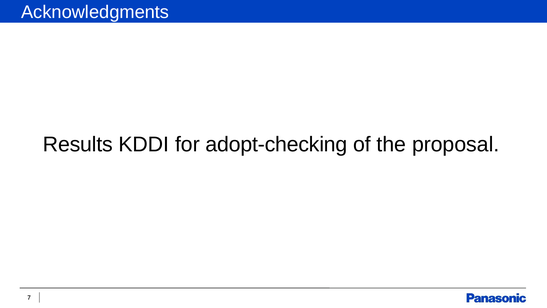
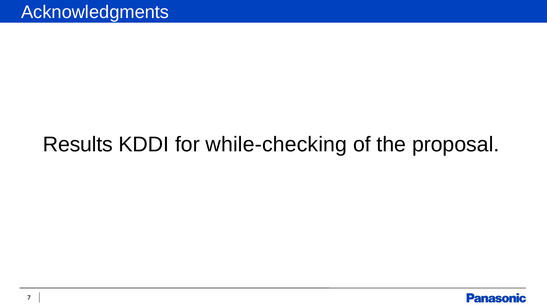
adopt-checking: adopt-checking -> while-checking (276, 144)
